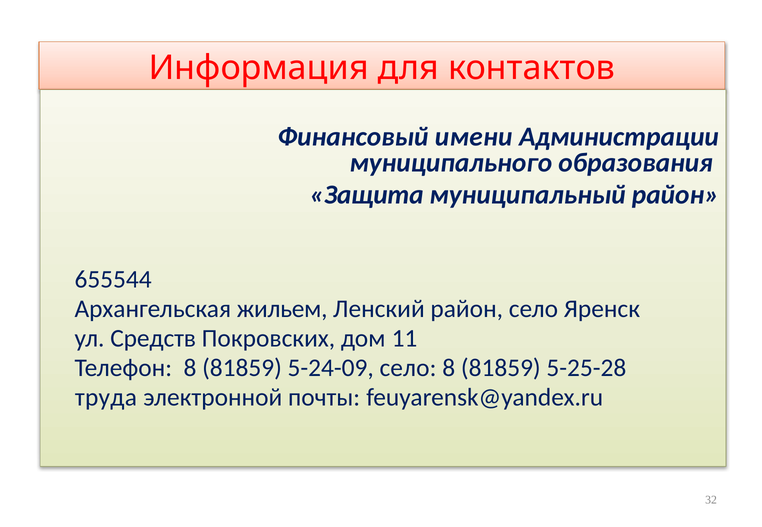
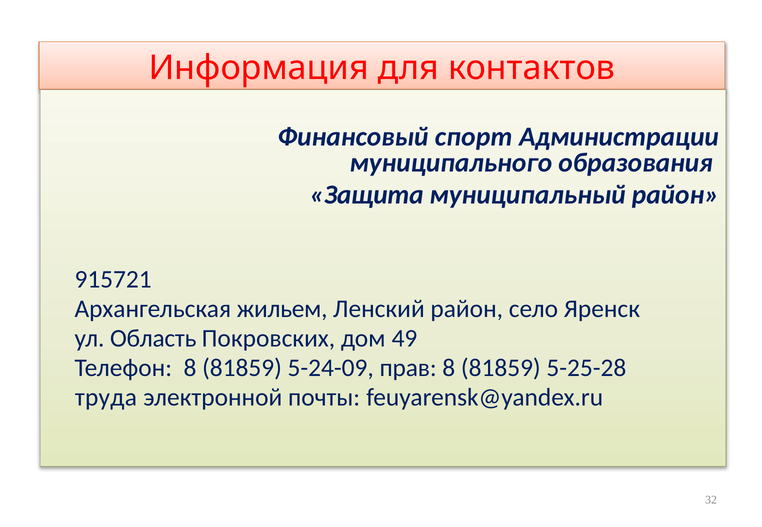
имени: имени -> спорт (474, 137)
655544: 655544 -> 915721 (113, 280)
Средств: Средств -> Область (153, 339)
11: 11 -> 49 (404, 339)
5-24-09 село: село -> прав (408, 368)
